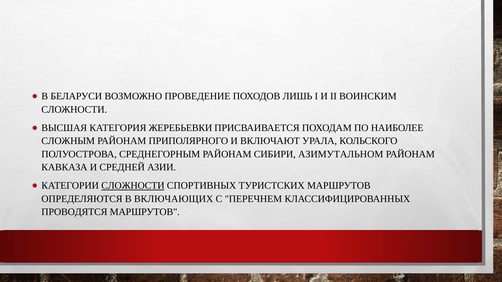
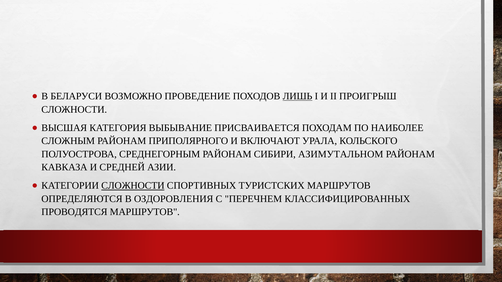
ЛИШЬ underline: none -> present (298, 96)
ВОИНСКИМ: ВОИНСКИМ -> ПРОИГРЫШ (368, 96)
ЖЕРЕБЬЕВКИ: ЖЕРЕБЬЕВКИ -> ВЫБЫВАНИЕ (180, 128)
ВКЛЮЧАЮЩИХ: ВКЛЮЧАЮЩИХ -> ОЗДОРОВЛЕНИЯ (174, 199)
